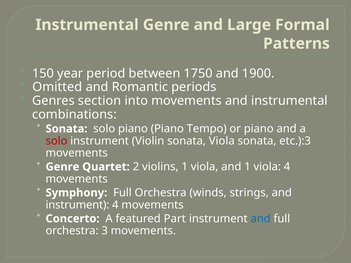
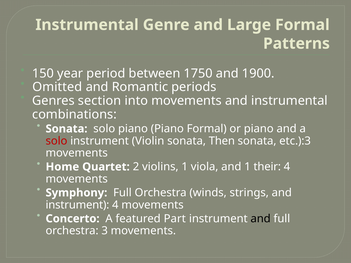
Piano Tempo: Tempo -> Formal (207, 129)
sonata Viola: Viola -> Then (222, 141)
Genre: Genre -> Home (62, 167)
and 1 viola: viola -> their (267, 167)
and colour: blue -> black (261, 219)
